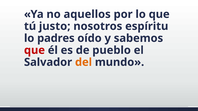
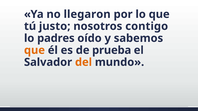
aquellos: aquellos -> llegaron (87, 14)
espíritu: espíritu -> contigo (147, 26)
que colour: red -> orange (34, 50)
pueblo: pueblo -> prueba (112, 50)
